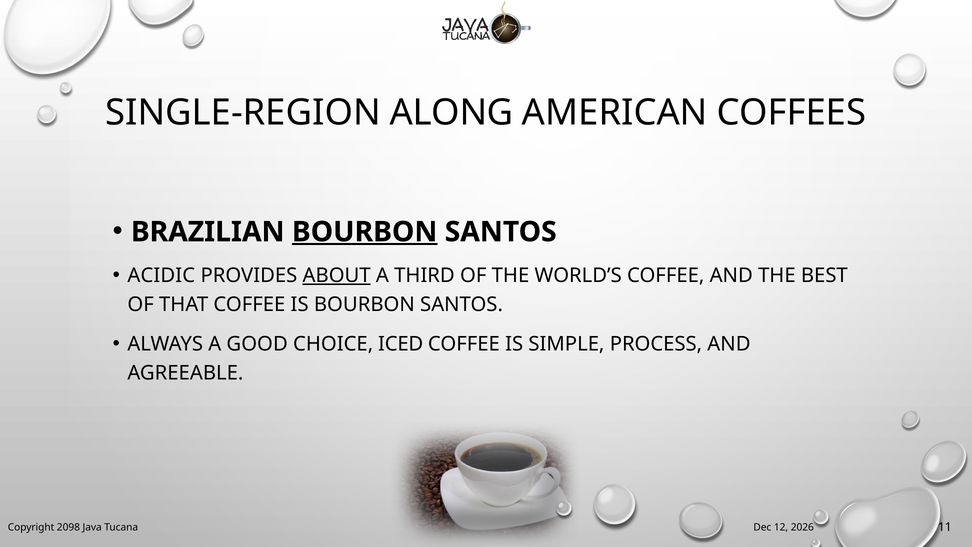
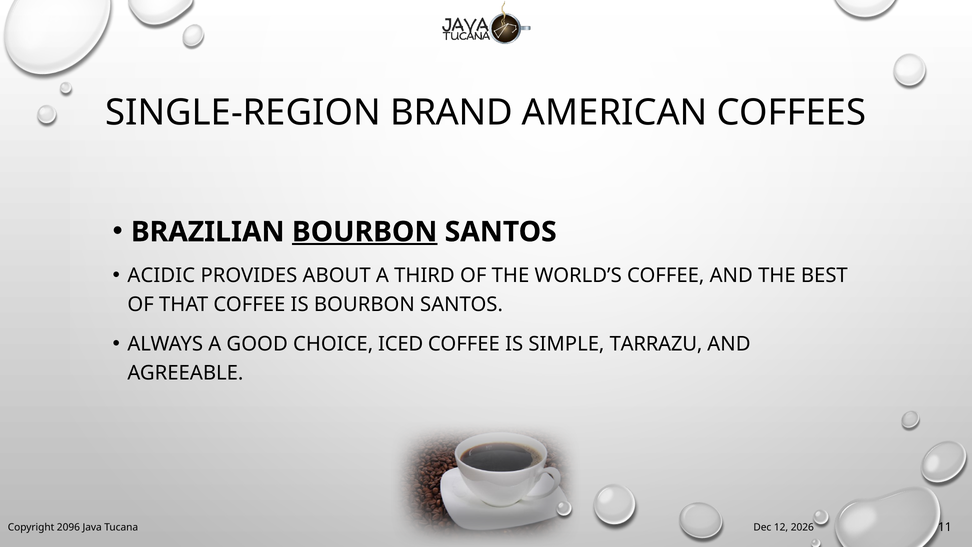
ALONG: ALONG -> BRAND (452, 113)
ABOUT underline: present -> none (337, 275)
PROCESS: PROCESS -> TARRAZU (656, 344)
2098: 2098 -> 2096 (68, 527)
